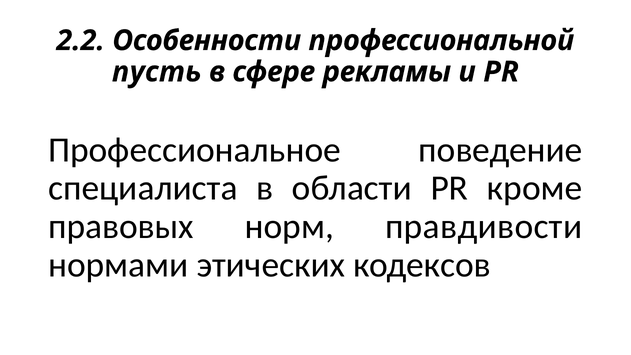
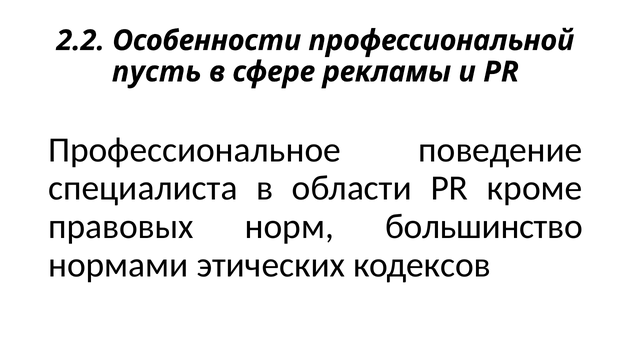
правдивости: правдивости -> большинство (484, 227)
